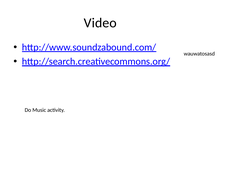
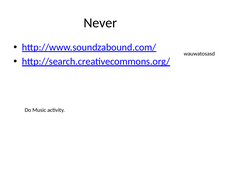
Video: Video -> Never (100, 23)
